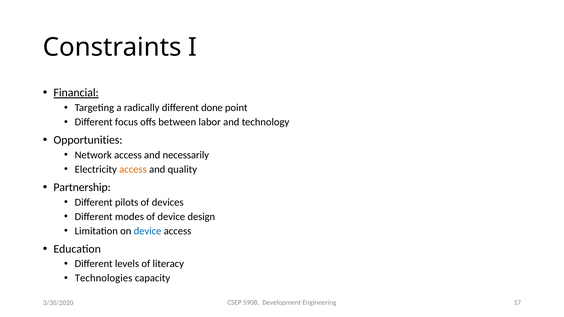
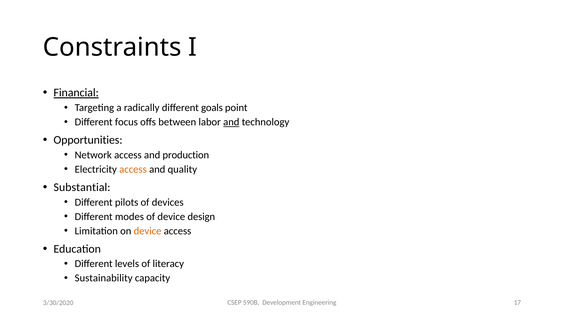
done: done -> goals (212, 108)
and underline: none -> present (231, 122)
necessarily: necessarily -> production (186, 155)
Partnership: Partnership -> Substantial (82, 187)
device colour: blue -> orange (148, 231)
Technologies: Technologies -> Sustainability (104, 278)
